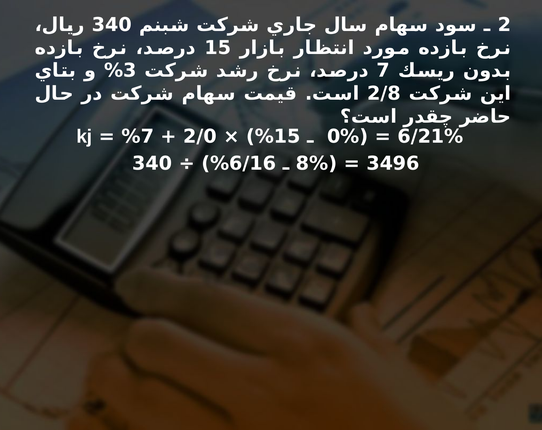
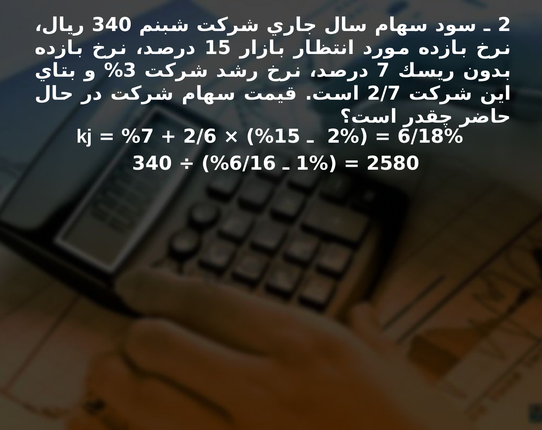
2/8: 2/8 -> 2/7 (384, 94)
2/0: 2/0 -> 2/6 (200, 137)
0%: 0% -> 2% (343, 137)
6/21%: 6/21% -> 6/18% (430, 137)
8%: 8% -> 1% (312, 163)
3496: 3496 -> 2580 (393, 163)
